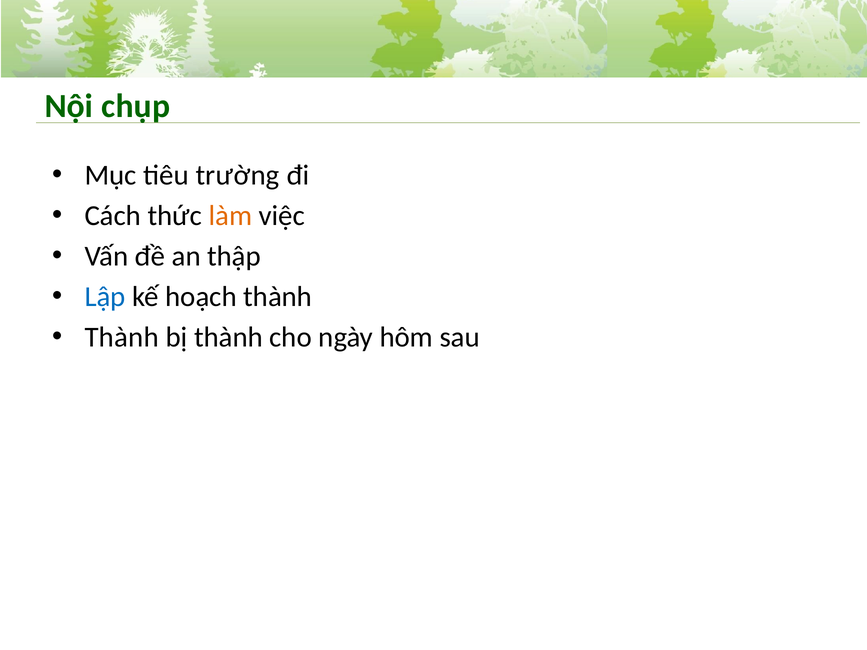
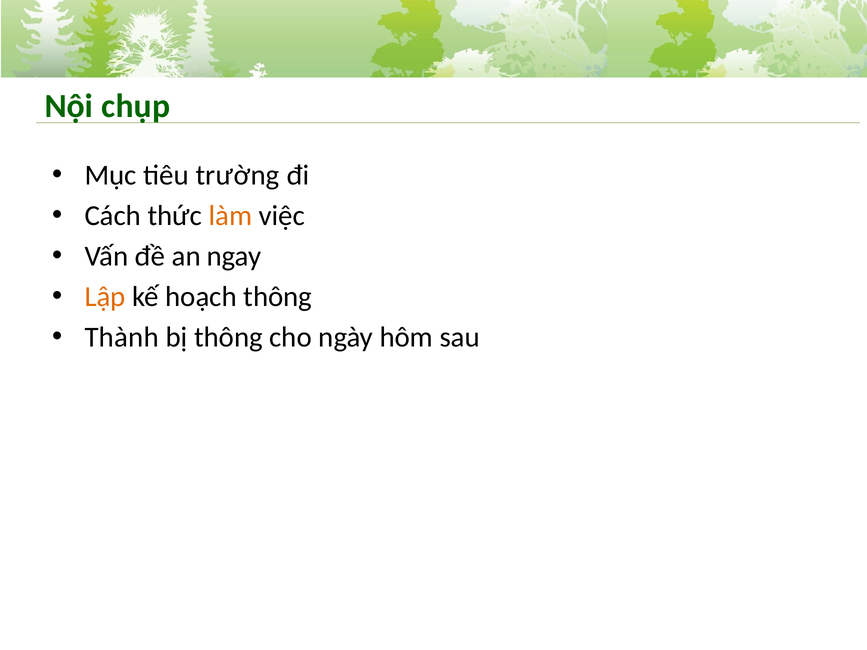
thập: thập -> ngay (234, 256)
Lập colour: blue -> orange (105, 297)
hoạch thành: thành -> thông (278, 297)
bị thành: thành -> thông (228, 337)
